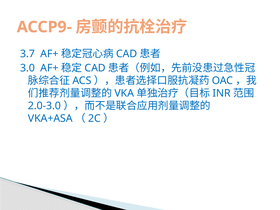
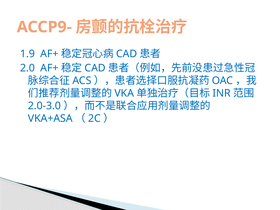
3.7: 3.7 -> 1.9 (28, 54)
3.0: 3.0 -> 2.0 (28, 68)
